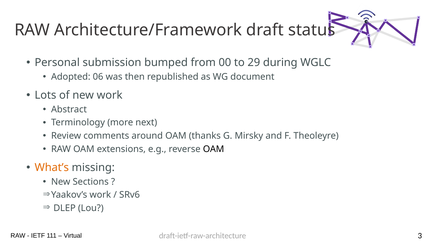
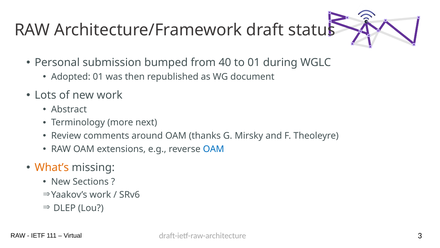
00: 00 -> 40 (225, 62)
to 29: 29 -> 01 (254, 62)
Adopted 06: 06 -> 01 (98, 77)
OAM colour: black -> blue (214, 149)
